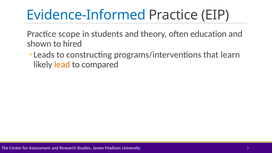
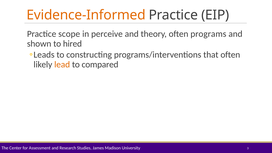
Evidence-Informed colour: blue -> orange (86, 15)
students: students -> perceive (107, 34)
education: education -> programs (208, 34)
that learn: learn -> often (230, 55)
